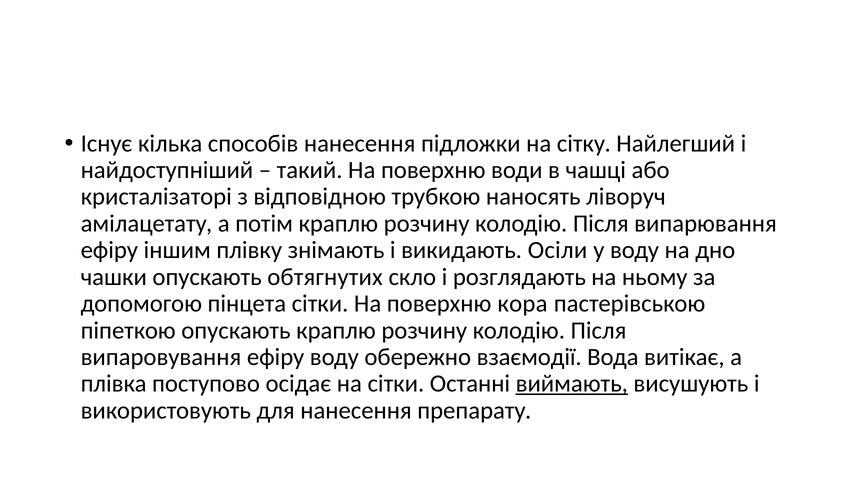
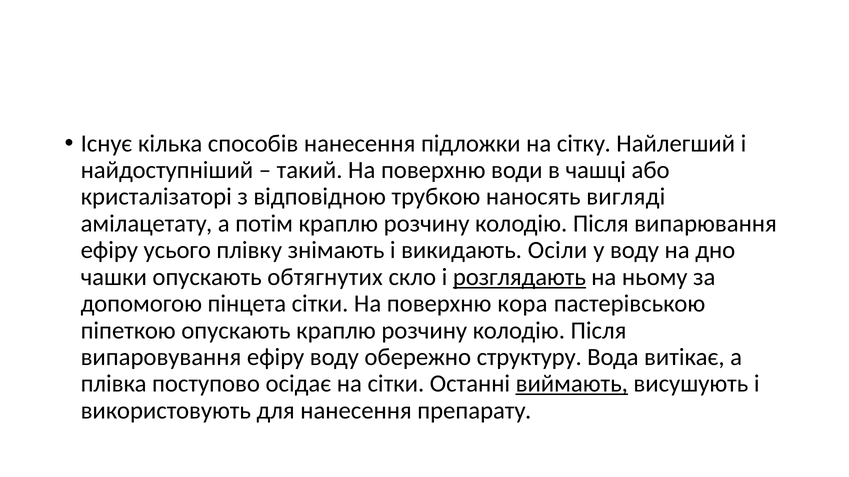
ліворуч: ліворуч -> вигляді (626, 197)
іншим: іншим -> усього (177, 251)
розглядають underline: none -> present (519, 277)
взаємодії: взаємодії -> структуру (529, 358)
